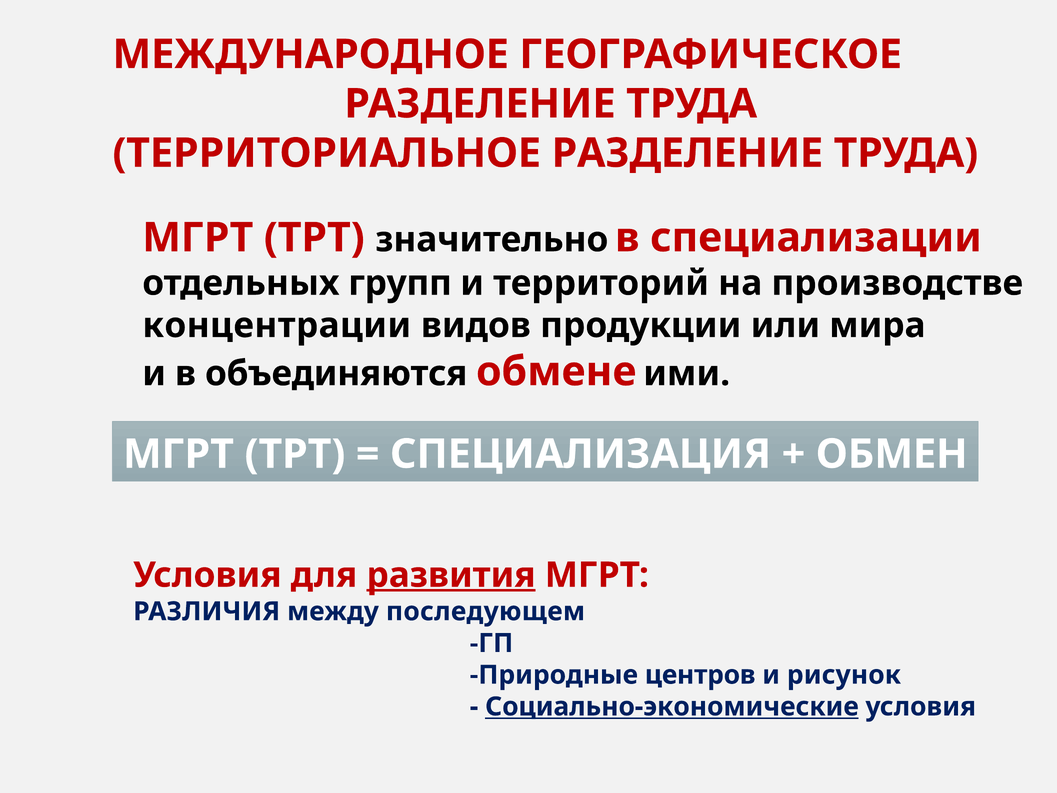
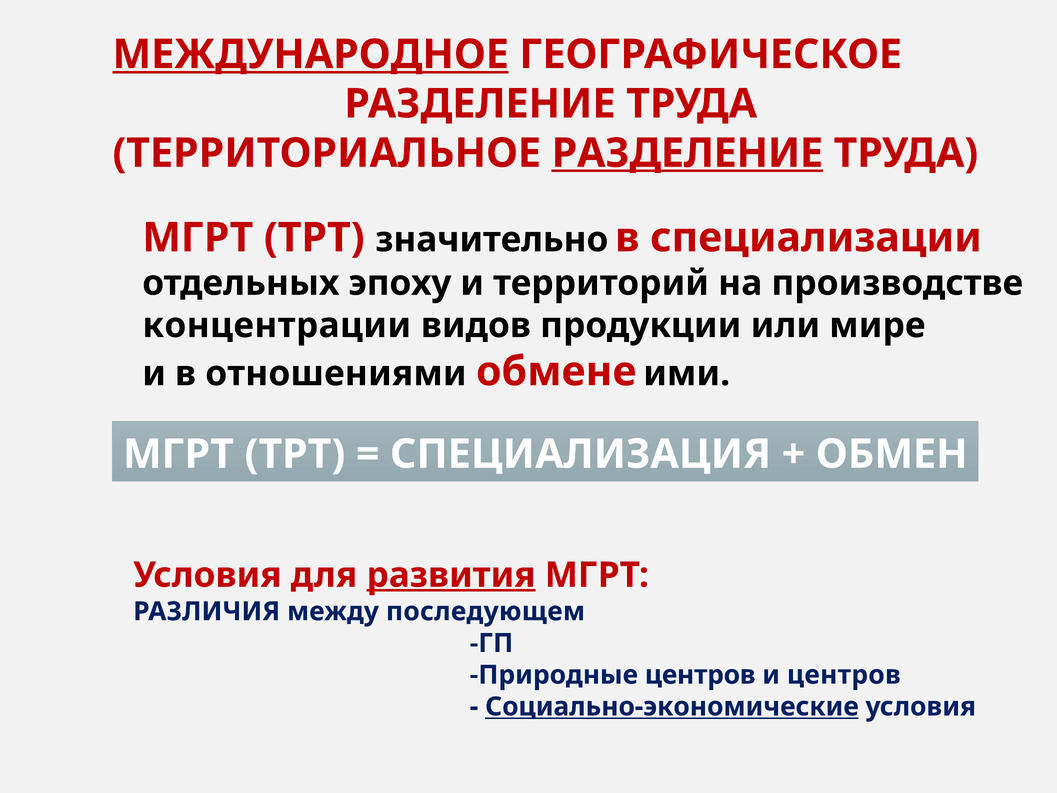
МЕЖДУНАРОДНОЕ underline: none -> present (311, 55)
РАЗДЕЛЕНИЕ underline: none -> present (687, 153)
групп: групп -> эпоху (400, 283)
мира: мира -> мире (877, 325)
объединяются: объединяются -> отношениями (336, 373)
и рисунок: рисунок -> центров (844, 675)
